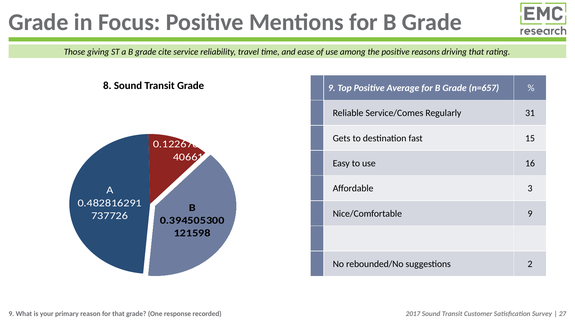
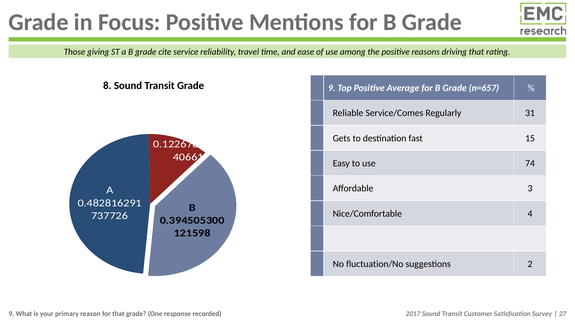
16: 16 -> 74 (530, 163)
Nice/Comfortable 9: 9 -> 4 (530, 213)
rebounded/No: rebounded/No -> fluctuation/No (375, 263)
